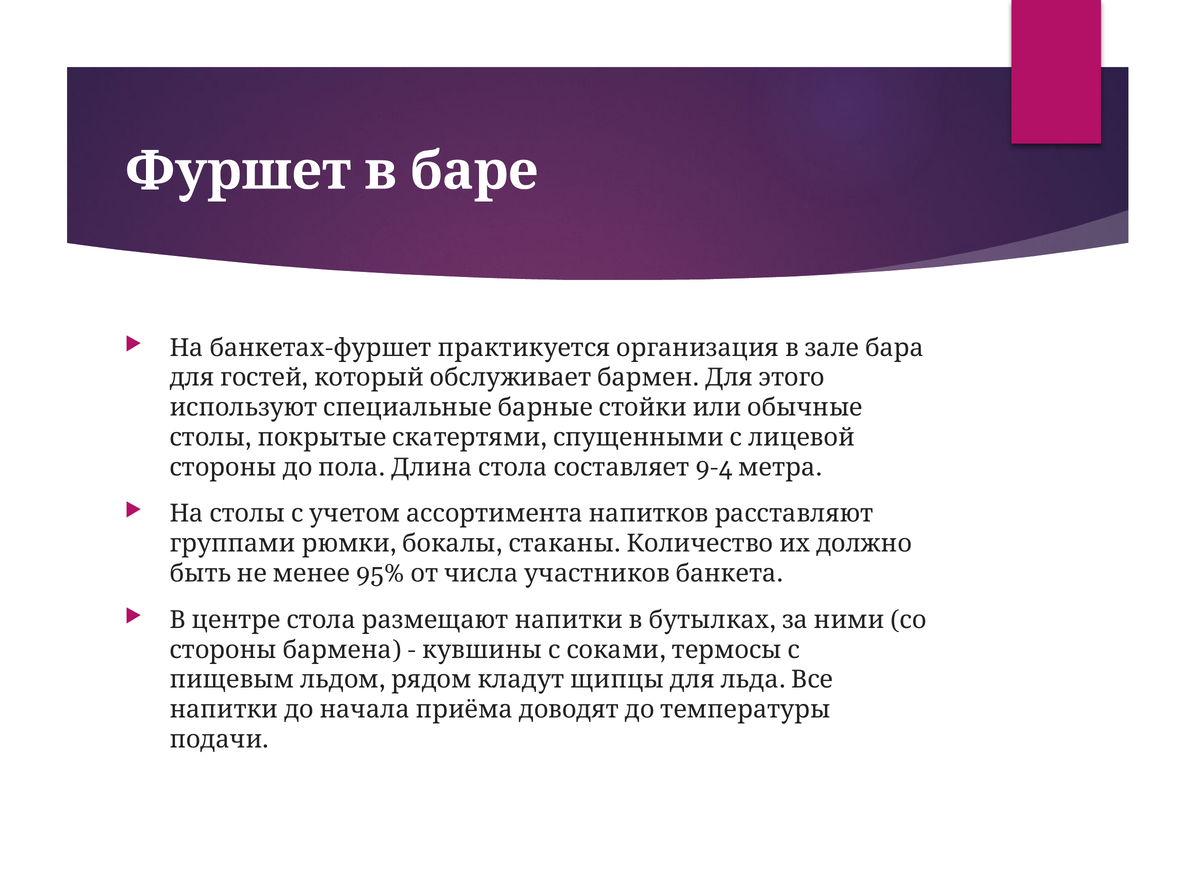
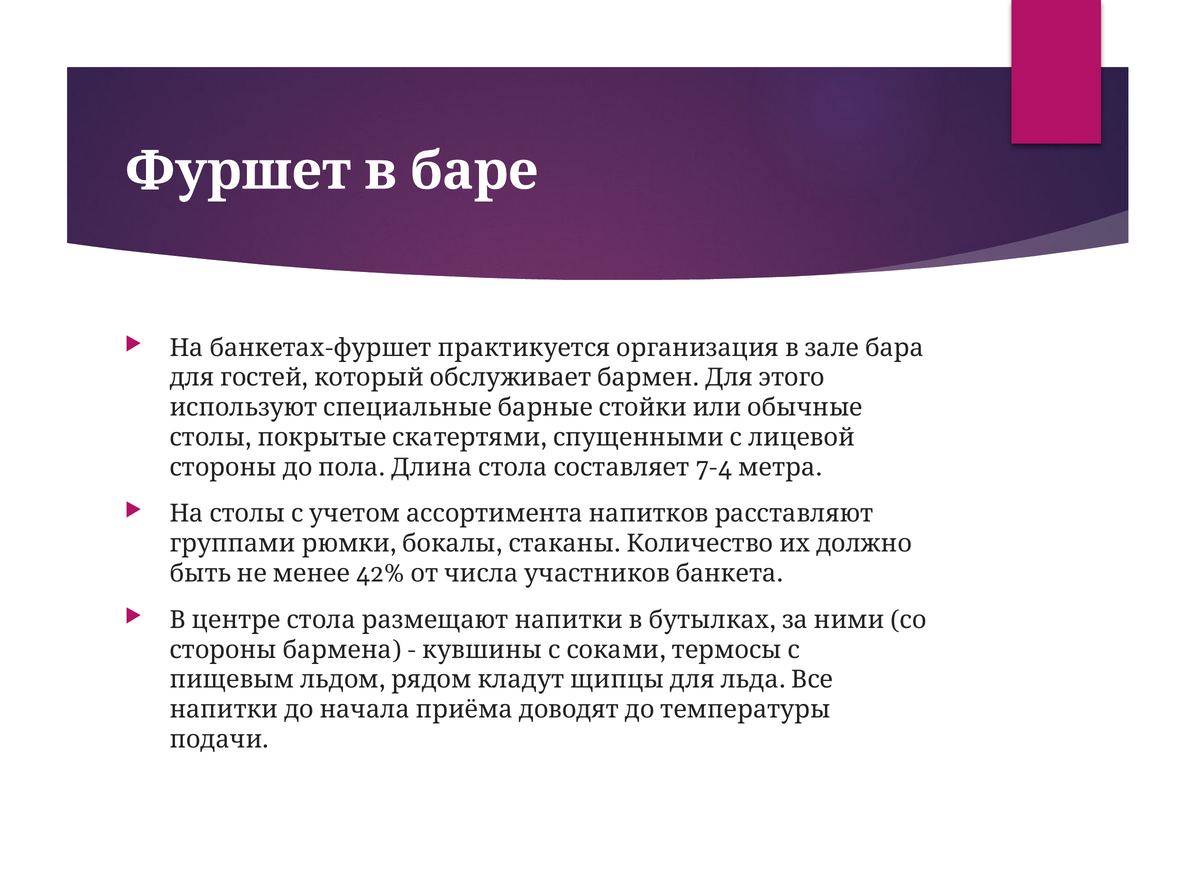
9-4: 9-4 -> 7-4 (714, 467)
95%: 95% -> 42% (380, 573)
